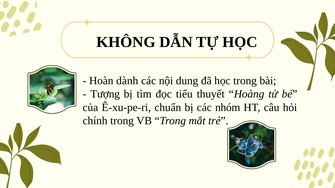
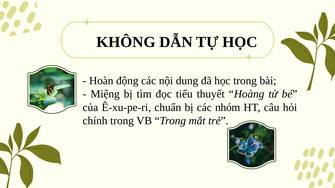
dành: dành -> động (127, 81)
Tượng: Tượng -> Miệng (105, 94)
